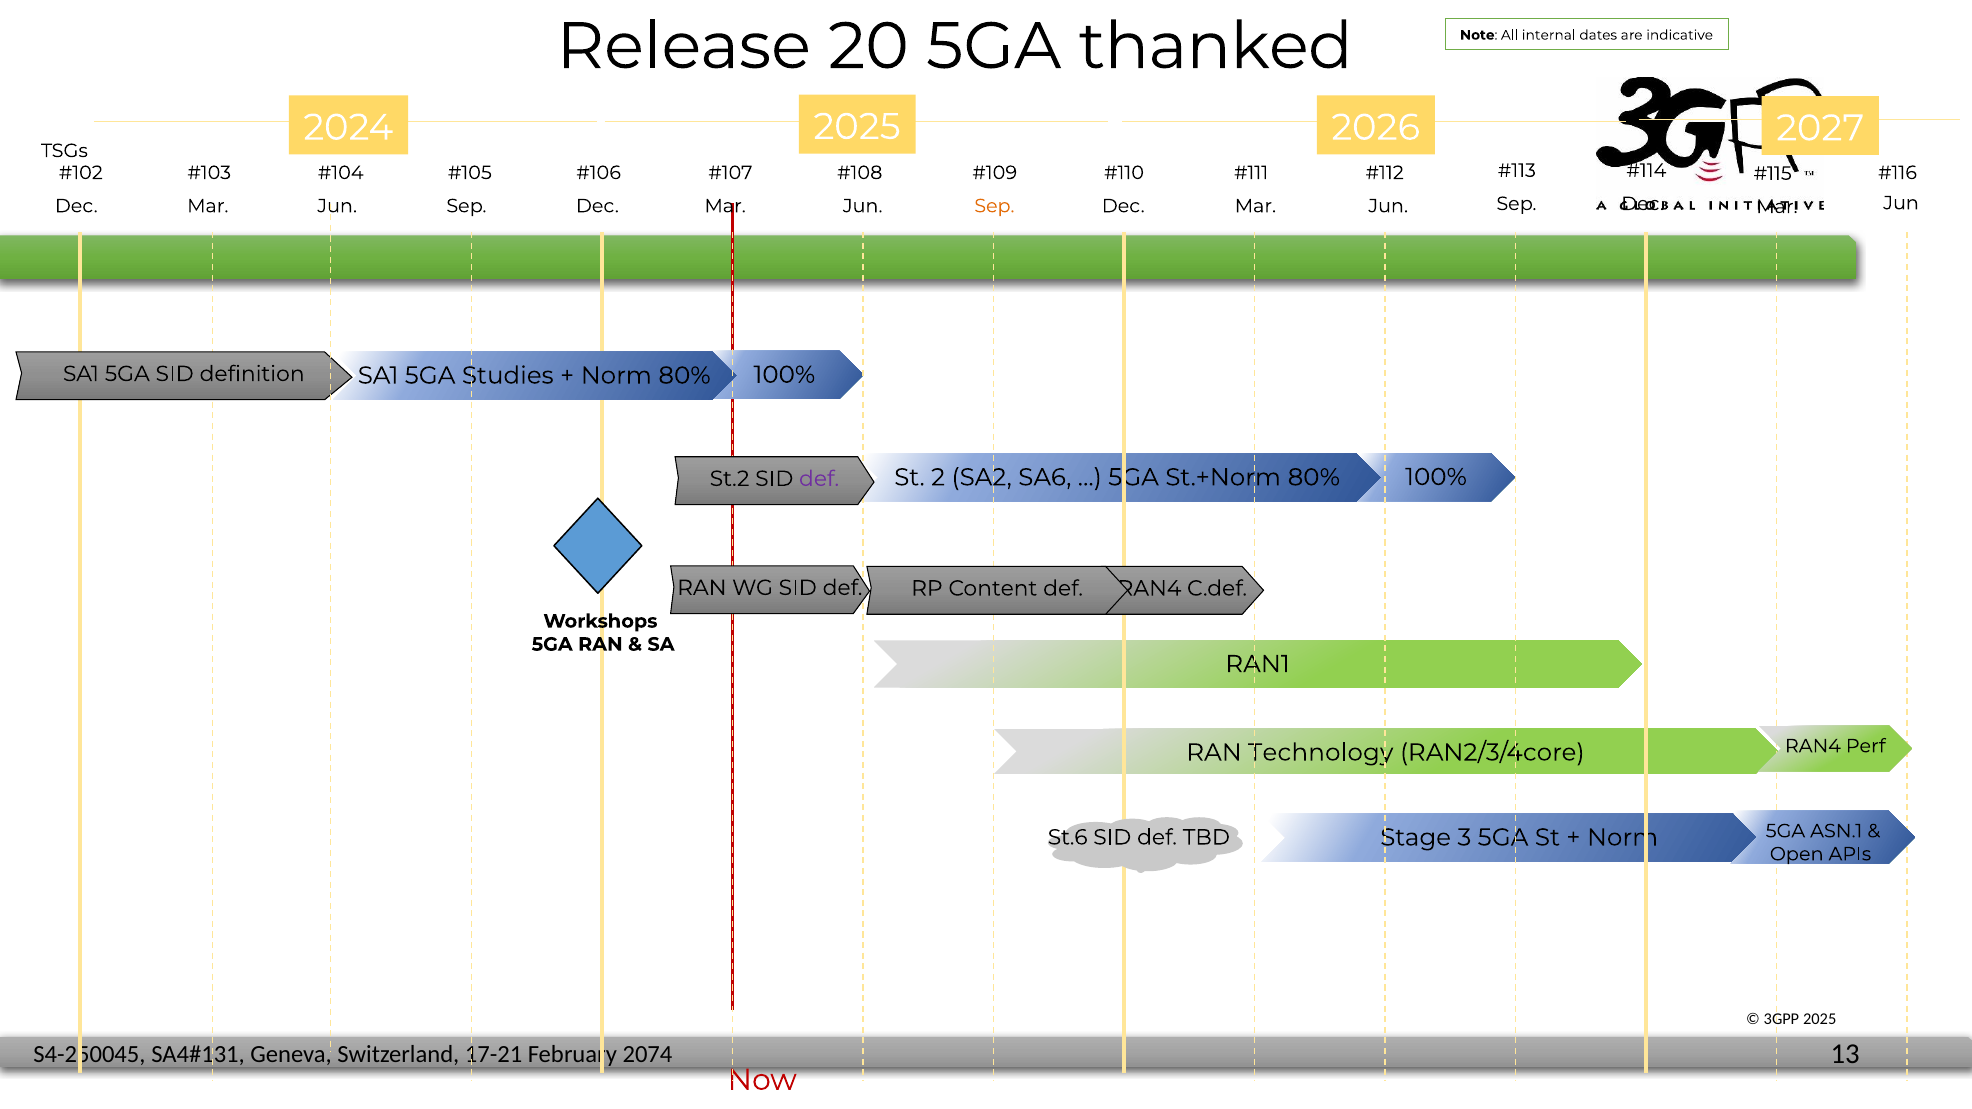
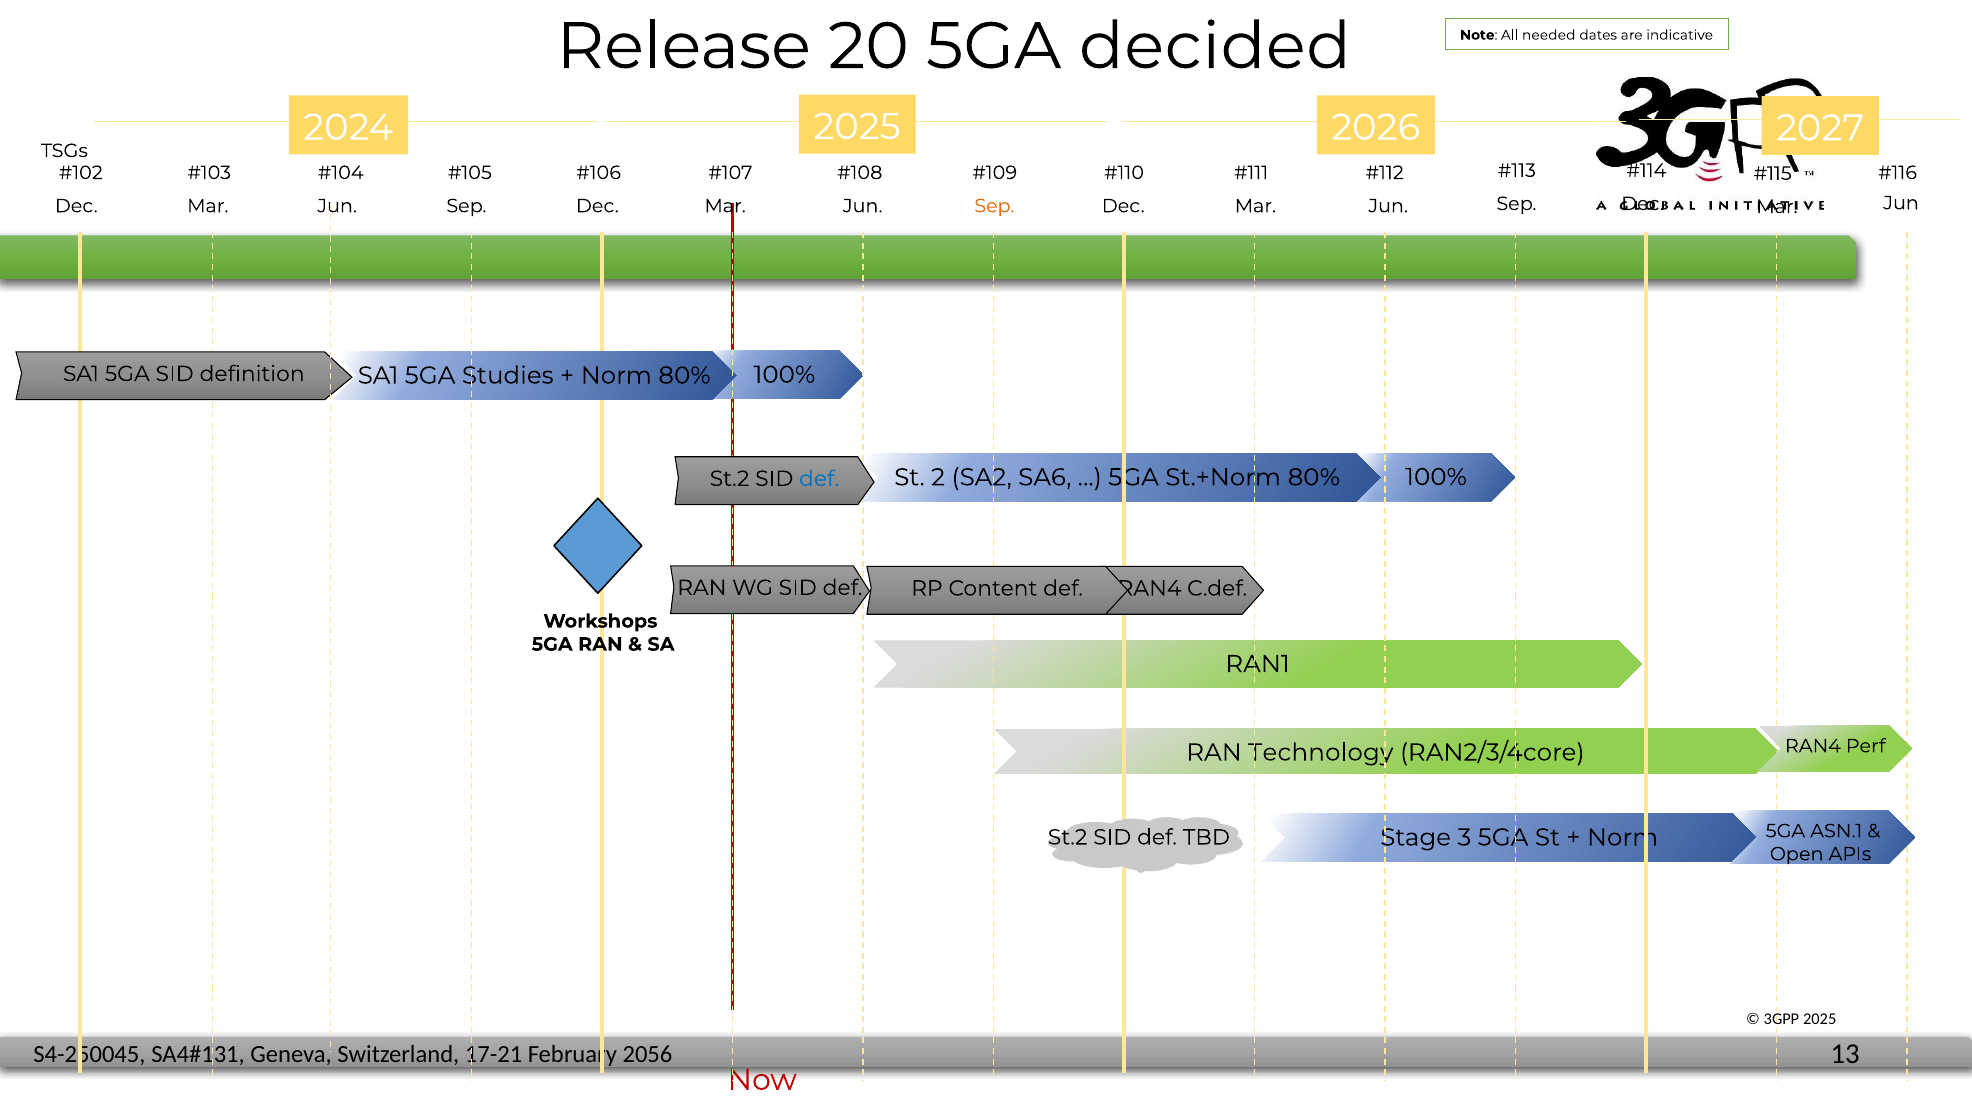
thanked: thanked -> decided (1215, 46)
internal: internal -> needed (1549, 35)
def colour: purple -> blue (819, 479)
St.6: St.6 -> St.2 (1068, 837)
2074: 2074 -> 2056 (647, 1054)
